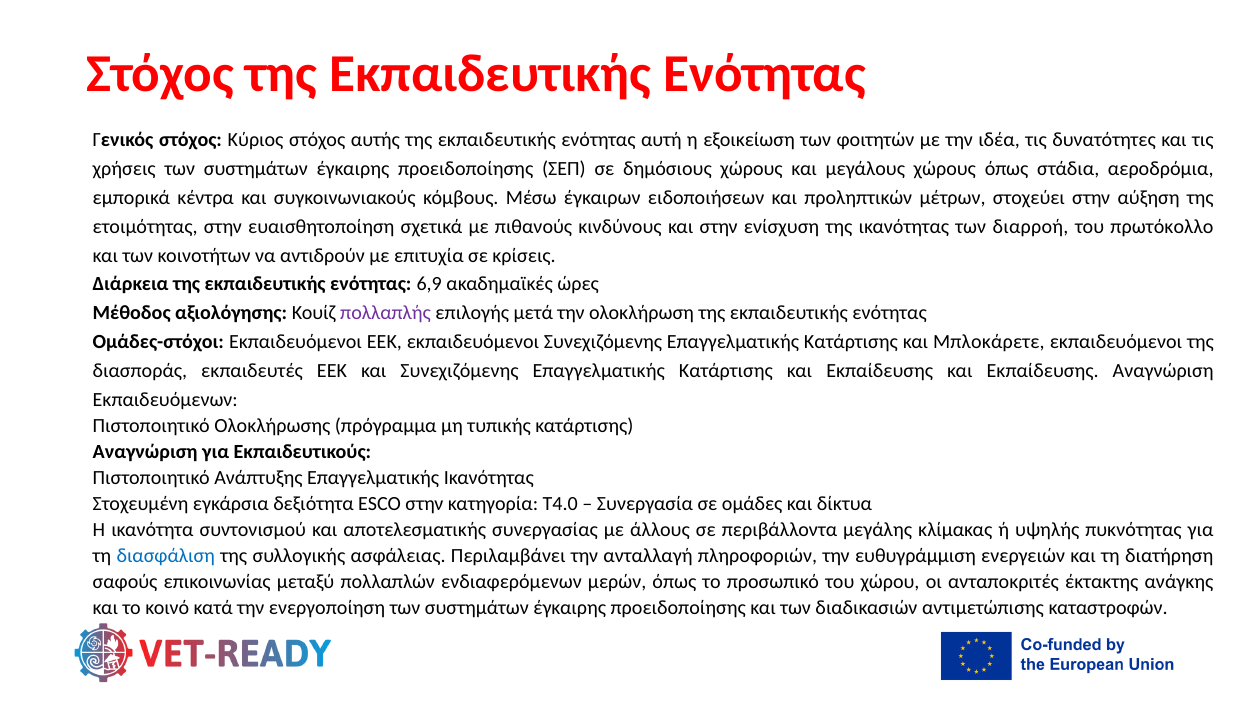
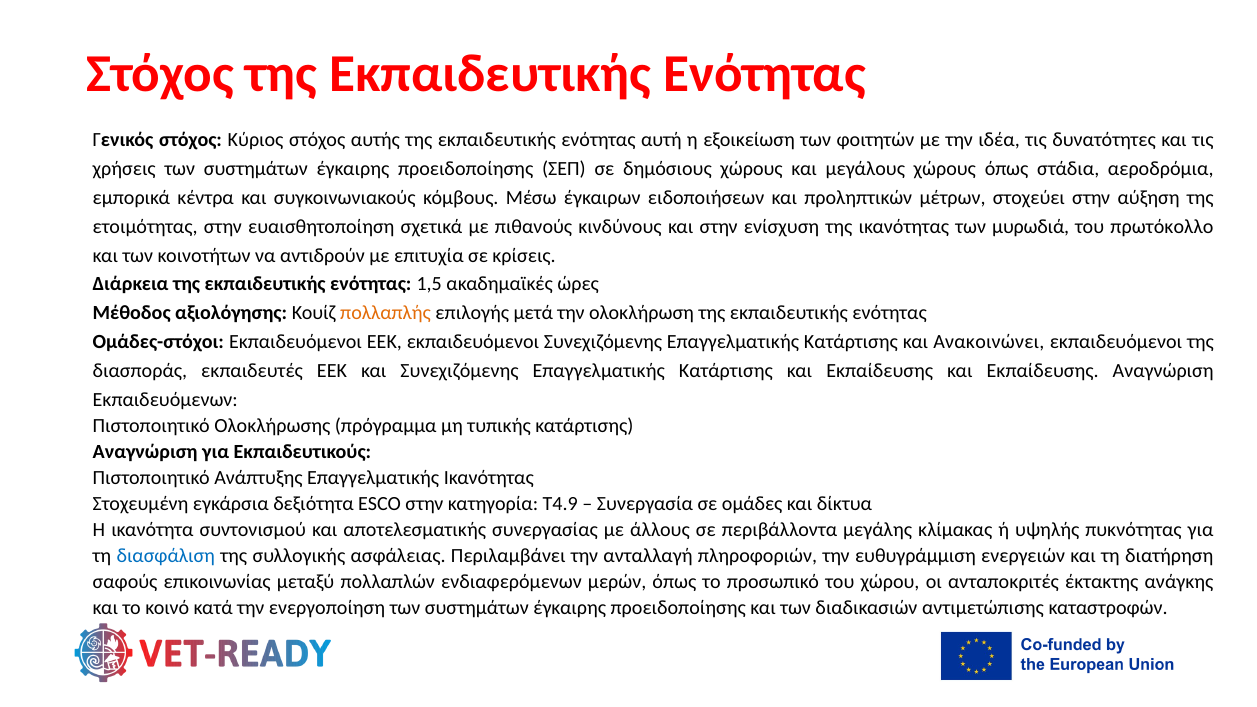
διαρροή: διαρροή -> μυρωδιά (1031, 227)
6,9: 6,9 -> 1,5 (429, 284)
πολλαπλής colour: purple -> orange (386, 313)
Μπλοκάρετε: Μπλοκάρετε -> Ανακοινώνει (989, 342)
T4.0: T4.0 -> T4.9 (560, 504)
